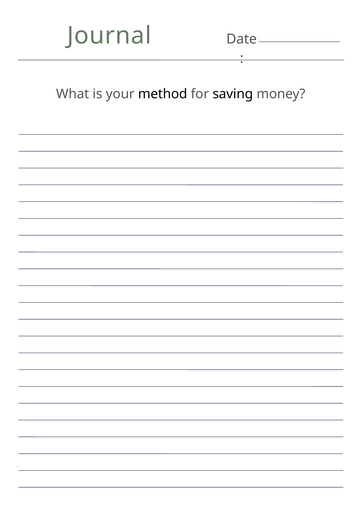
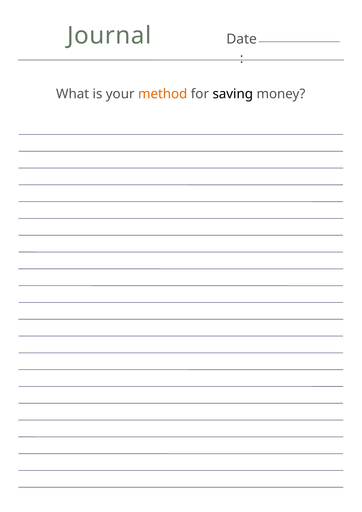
method colour: black -> orange (163, 94)
